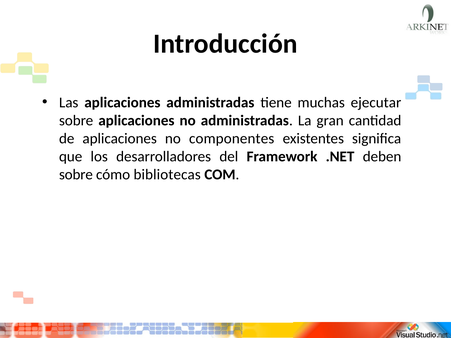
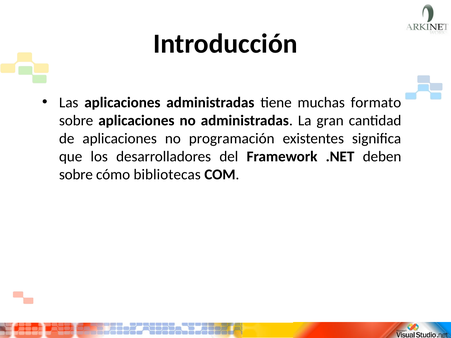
ejecutar: ejecutar -> formato (376, 103)
componentes: componentes -> programación (232, 139)
